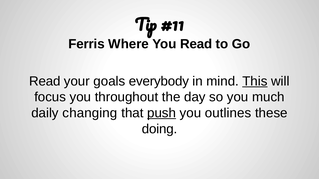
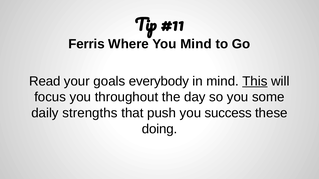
You Read: Read -> Mind (196, 44)
much: much -> some (268, 97)
changing: changing -> strengths (90, 113)
push underline: present -> none (162, 113)
outlines: outlines -> success (228, 113)
